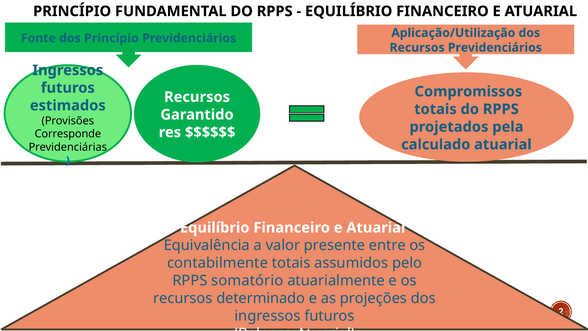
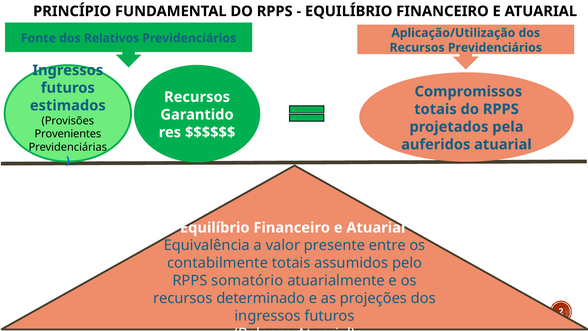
dos Princípio: Princípio -> Relativos (112, 38)
Corresponde: Corresponde -> Provenientes (68, 134)
calculado: calculado -> auferidos (436, 144)
